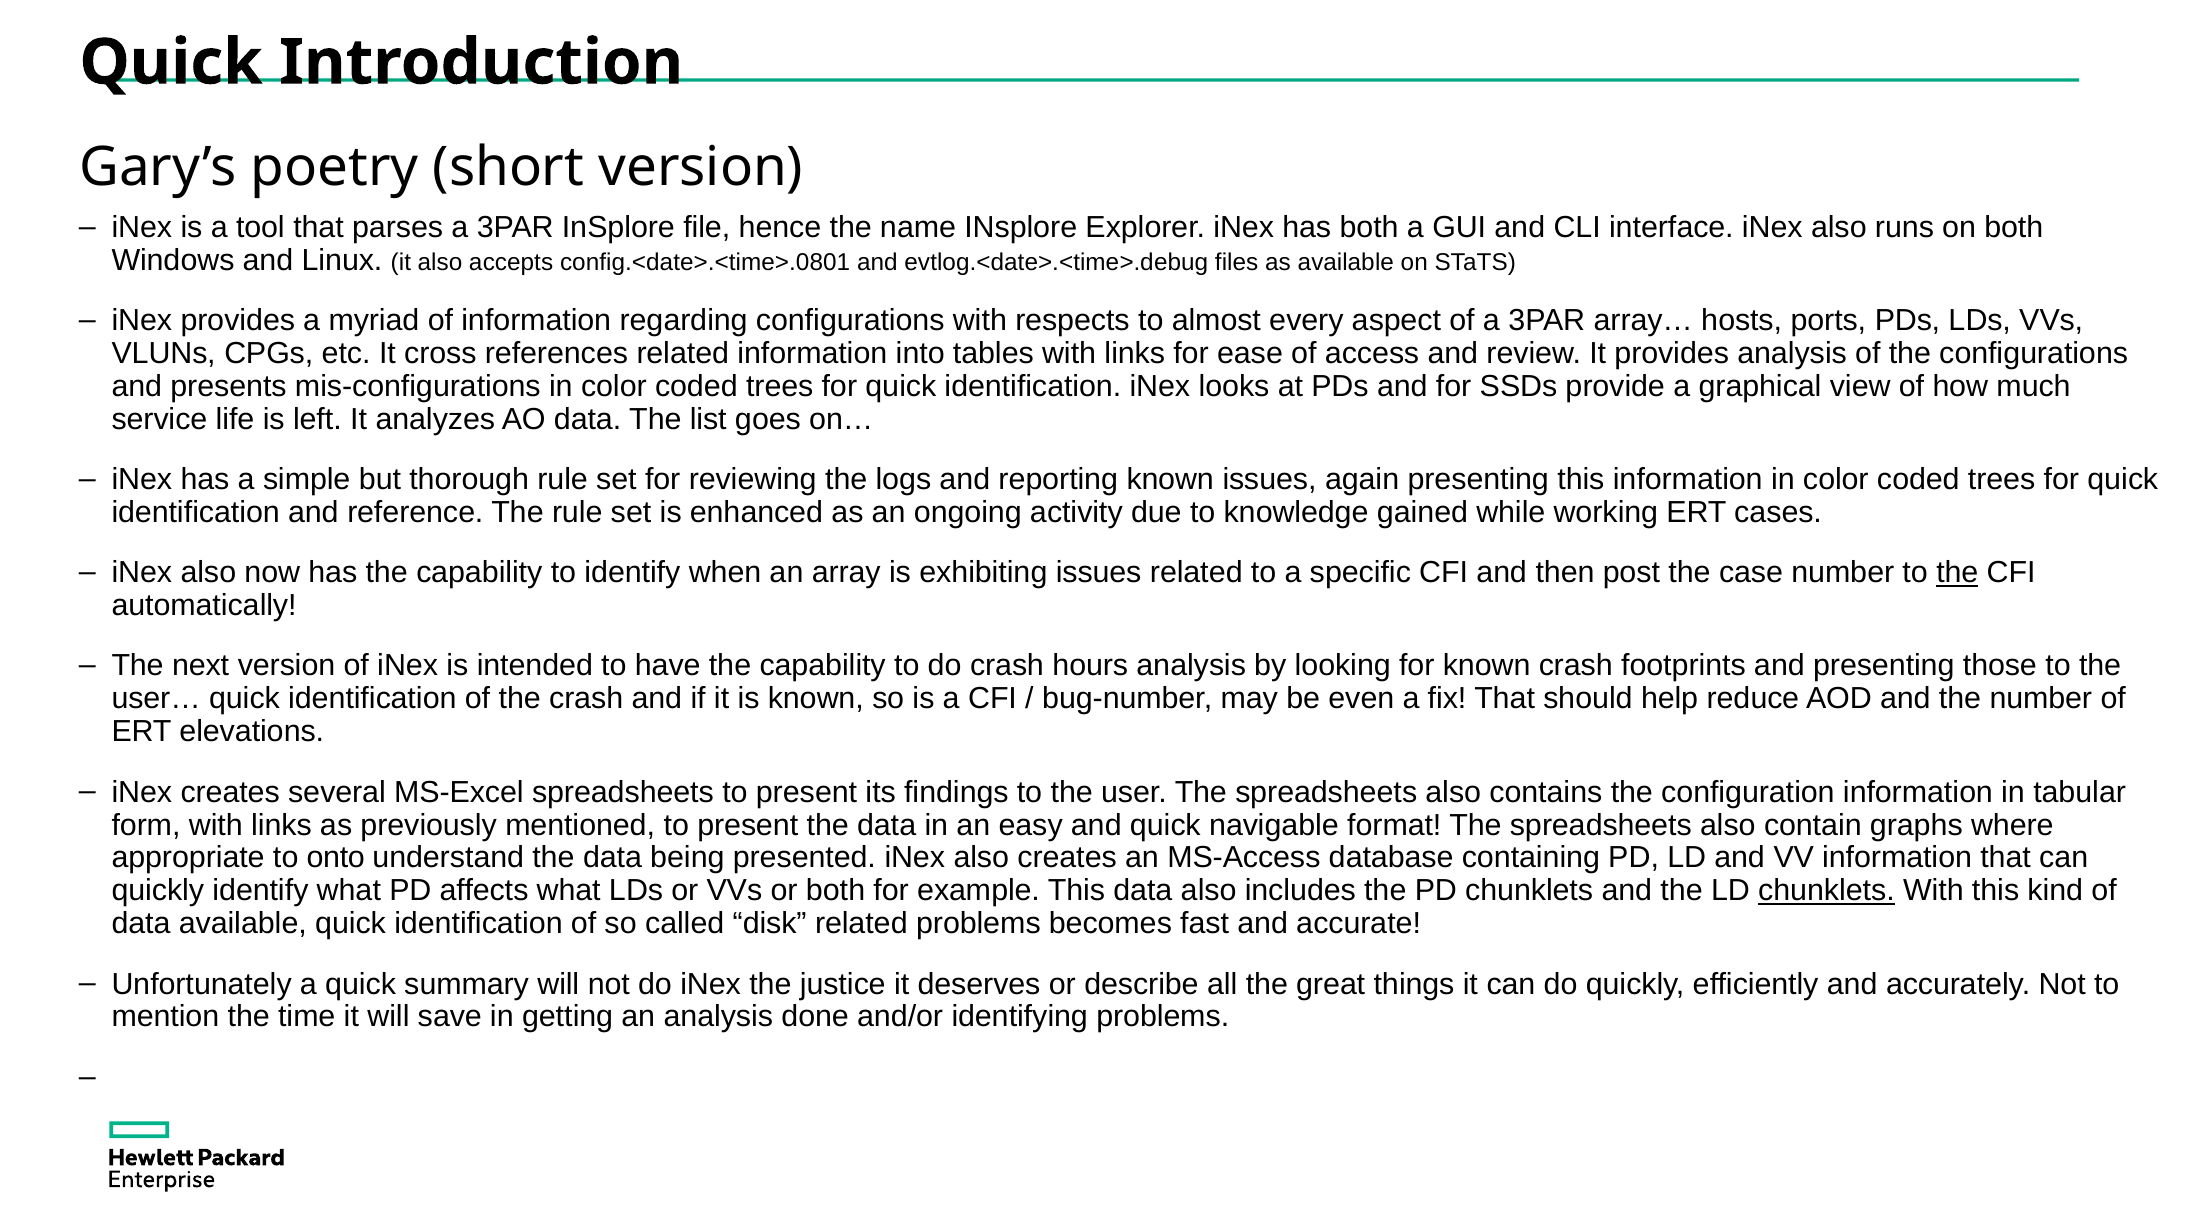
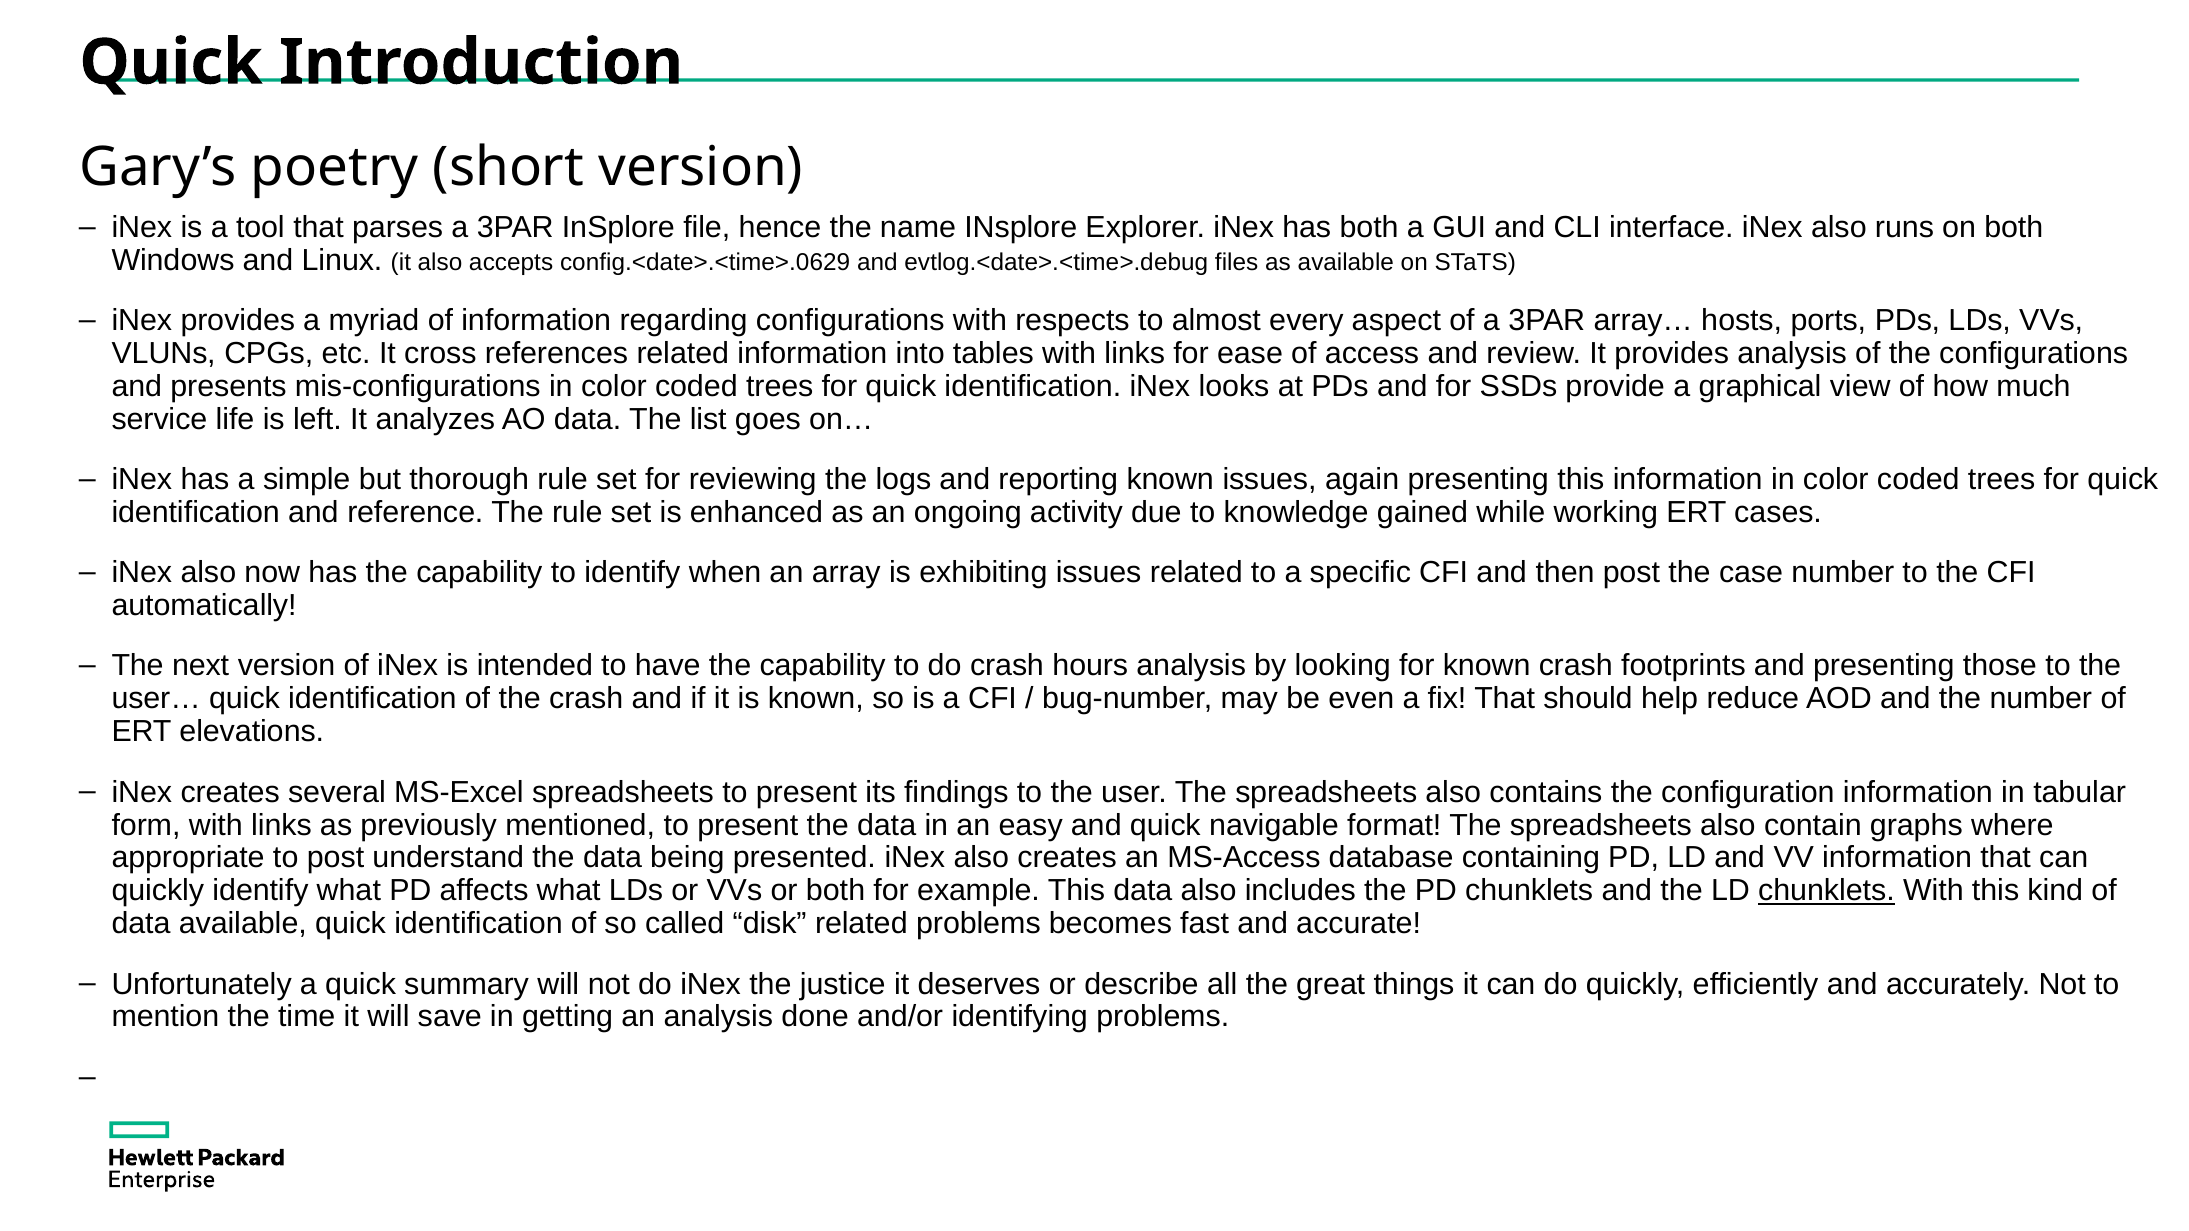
config.<date>.<time>.0801: config.<date>.<time>.0801 -> config.<date>.<time>.0629 (705, 262)
the underline: present -> none (1957, 573)
to onto: onto -> post (336, 858)
